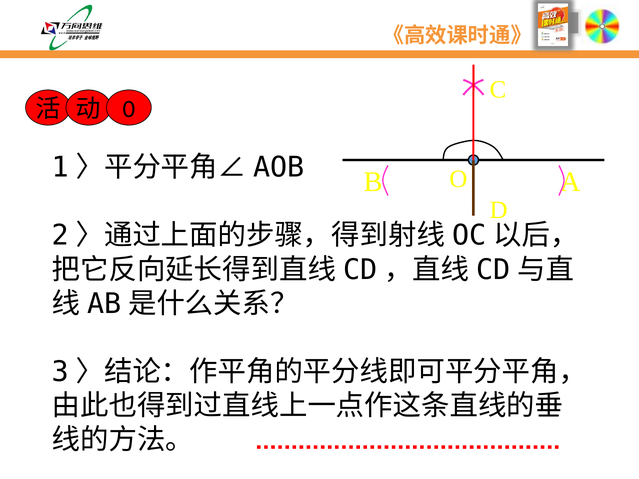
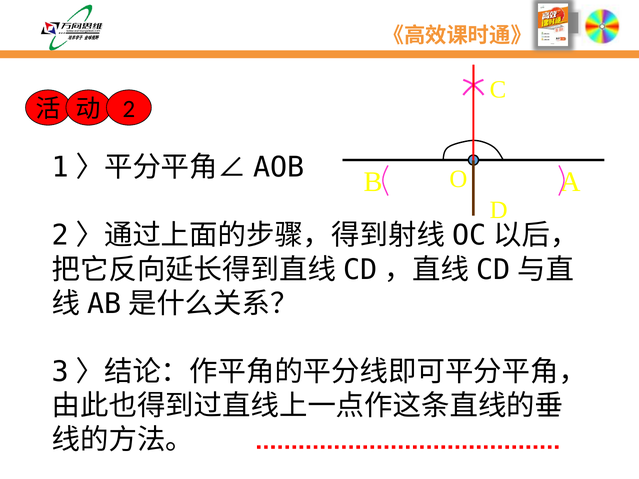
0: 0 -> 2 (129, 109)
